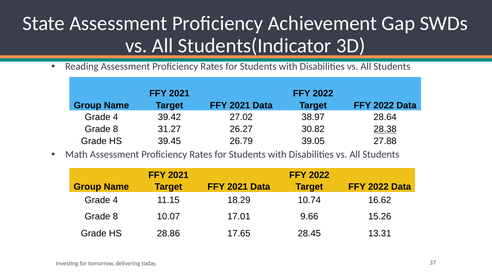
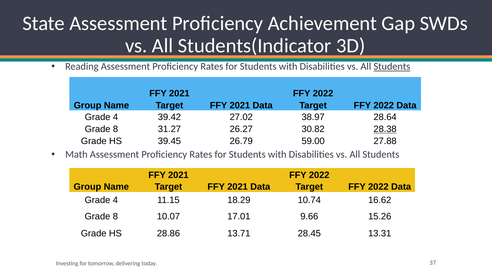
Students underline: none -> present (392, 66)
39.05: 39.05 -> 59.00 (313, 141)
17.65: 17.65 -> 13.71 (239, 233)
